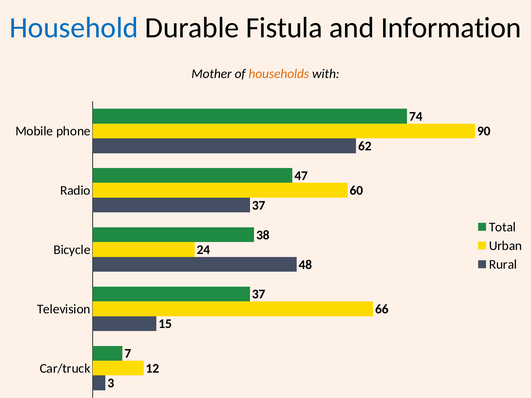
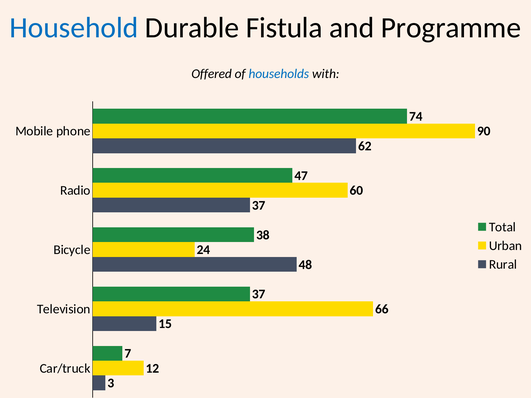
Information: Information -> Programme (451, 28)
Mother: Mother -> Offered (212, 74)
households colour: orange -> blue (279, 74)
